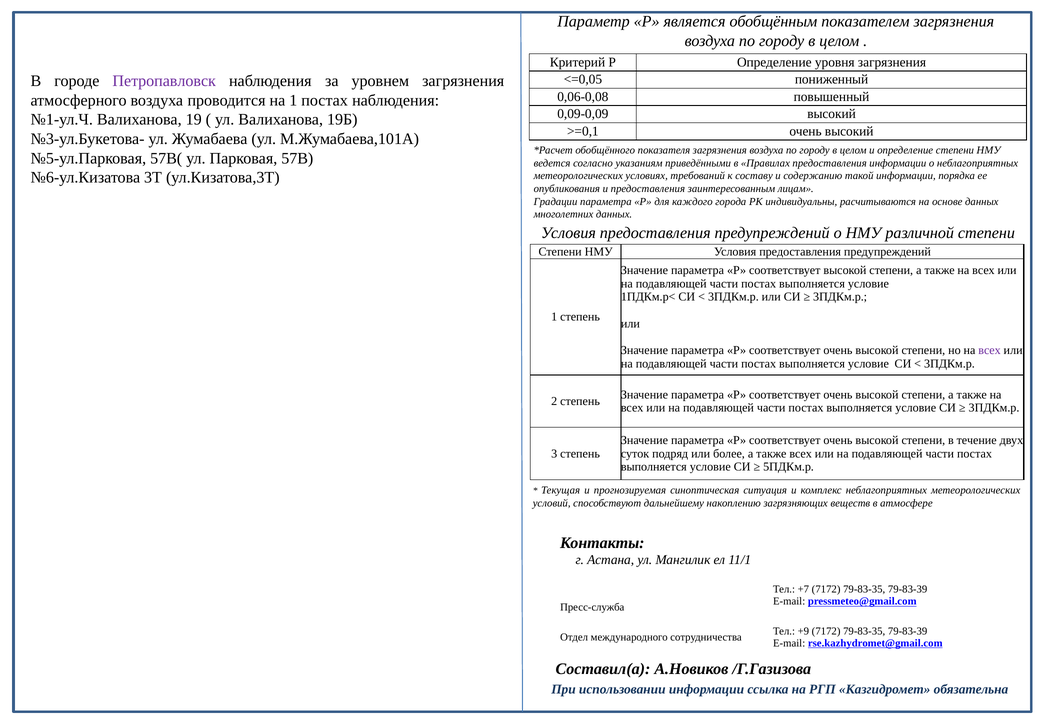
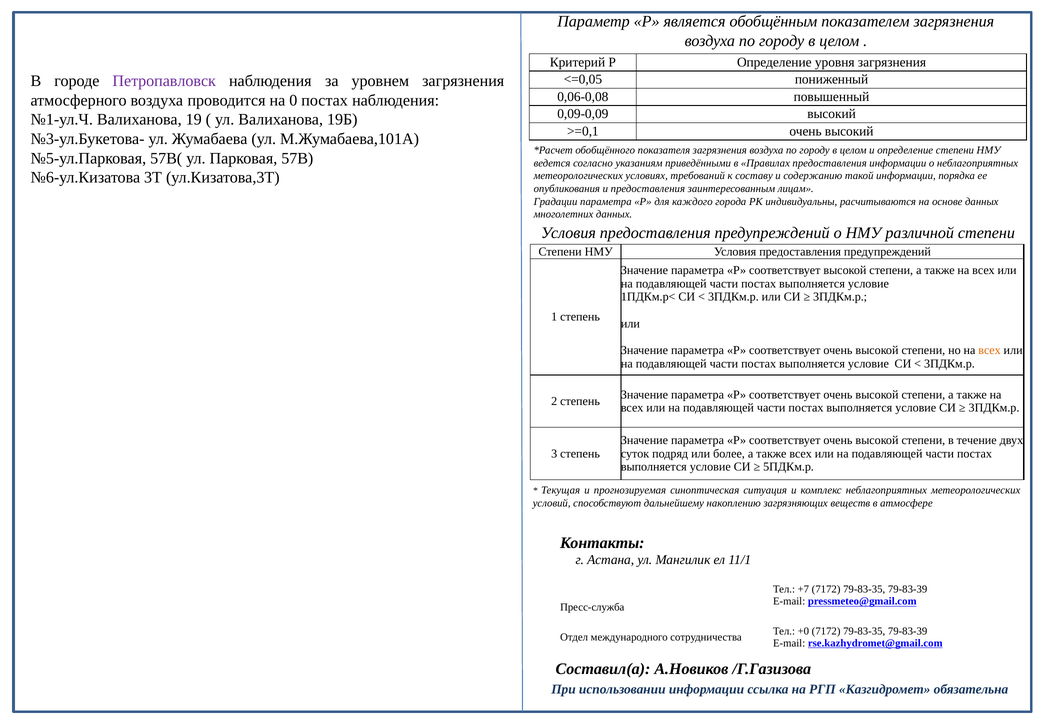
на 1: 1 -> 0 (293, 100)
всех colour: purple -> orange (990, 350)
+9: +9 -> +0 (803, 631)
